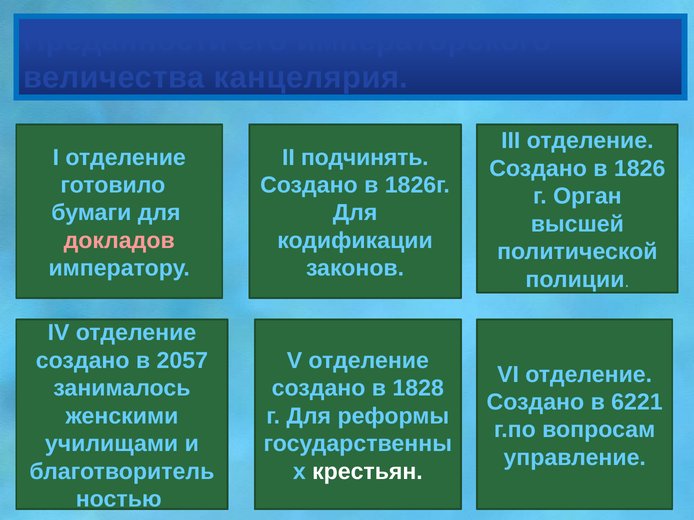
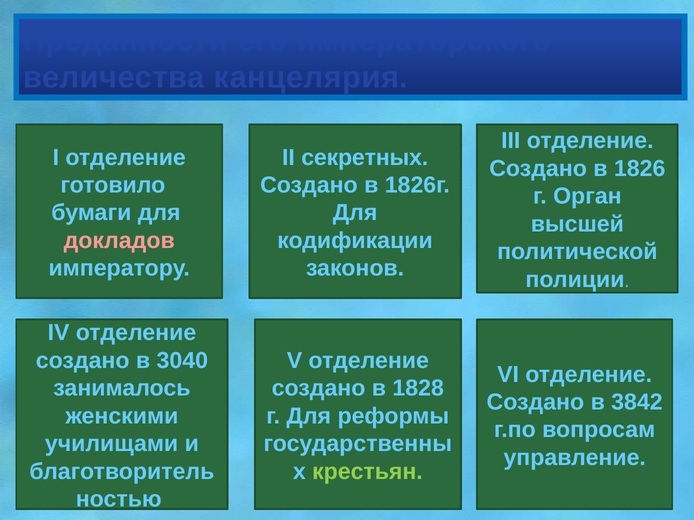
подчинять: подчинять -> секретных (365, 158)
2057: 2057 -> 3040 (182, 361)
6221: 6221 -> 3842 (637, 403)
крестьян colour: white -> light green (367, 472)
